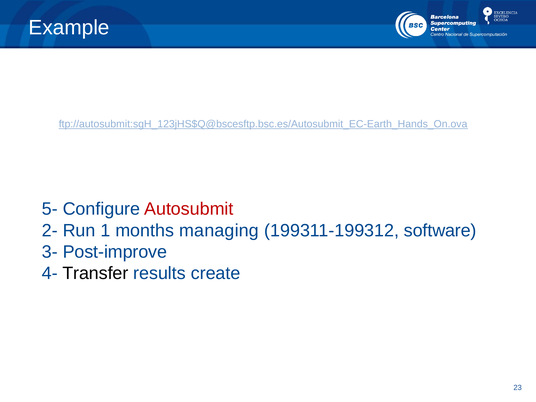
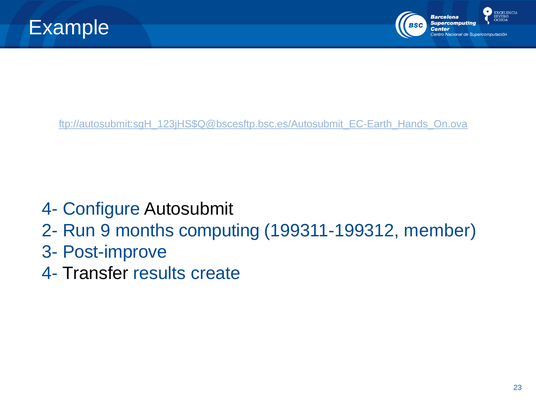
5-: 5- -> 4- (50, 209)
Autosubmit colour: red -> black (189, 209)
1: 1 -> 9 (105, 230)
managing: managing -> computing (219, 230)
software: software -> member (440, 230)
